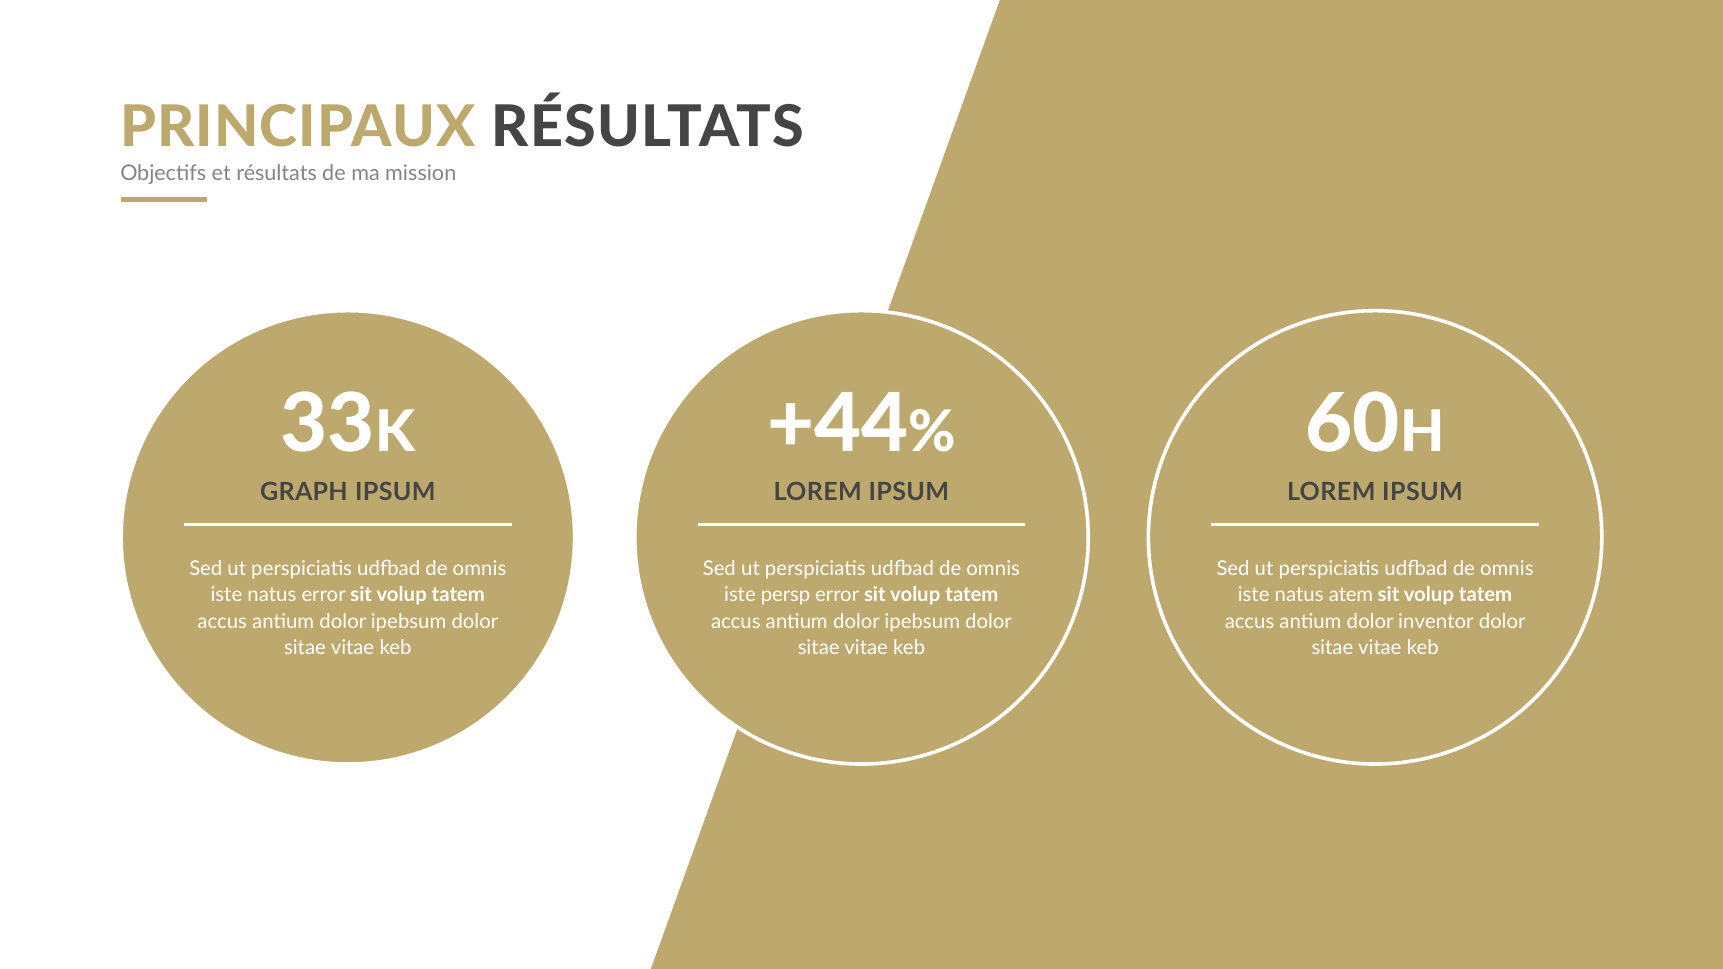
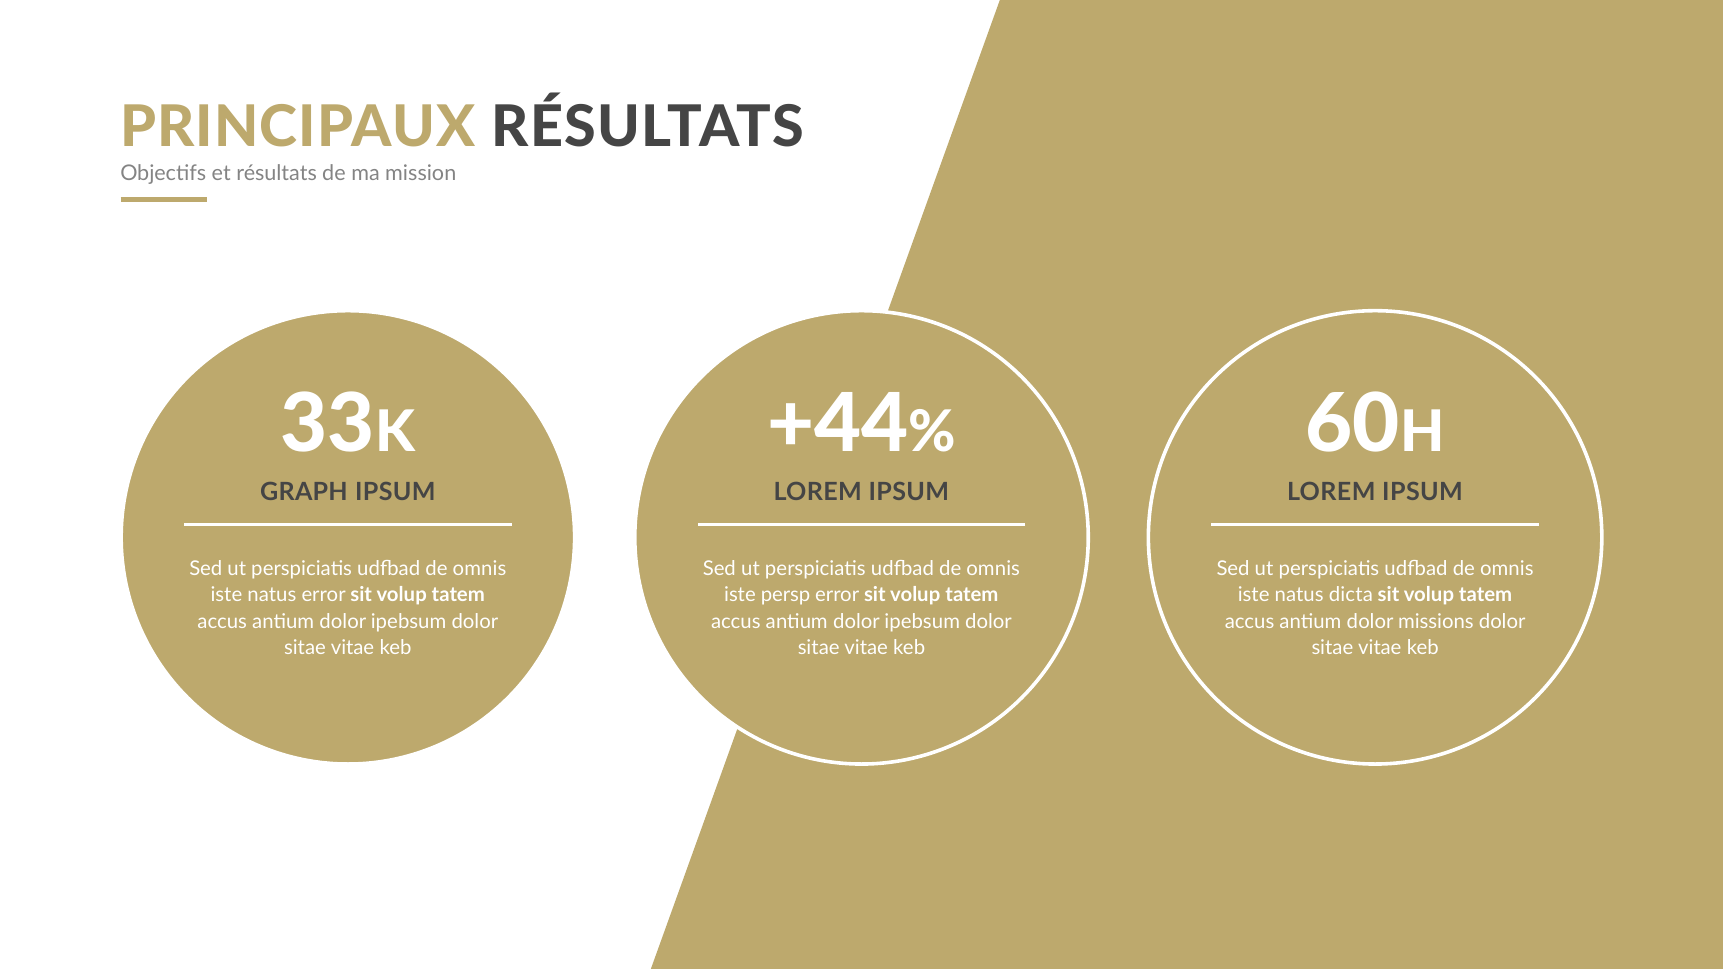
atem: atem -> dicta (1351, 595)
inventor: inventor -> missions (1436, 621)
